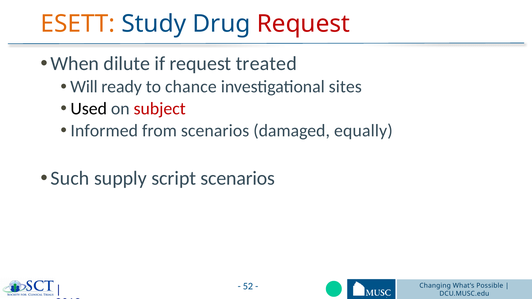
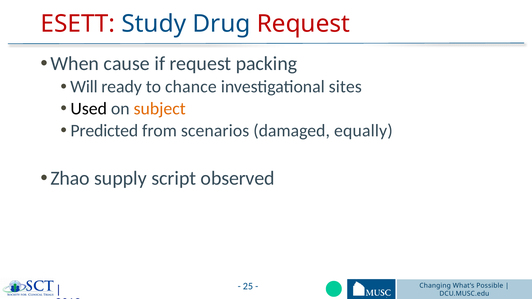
ESETT colour: orange -> red (78, 24)
dilute: dilute -> cause (127, 64)
treated: treated -> packing (266, 64)
subject colour: red -> orange (160, 109)
Informed: Informed -> Predicted (104, 131)
Such: Such -> Zhao (70, 179)
script scenarios: scenarios -> observed (238, 179)
52: 52 -> 25 (248, 287)
